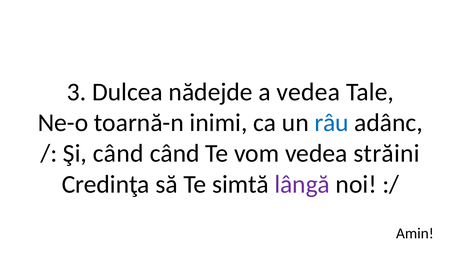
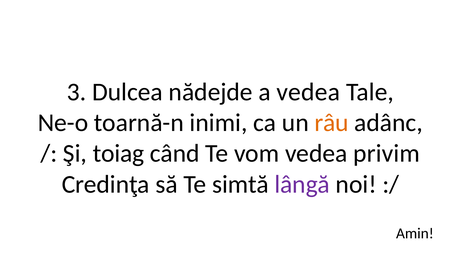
râu colour: blue -> orange (332, 123)
Şi când: când -> toiag (118, 154)
străini: străini -> privim (387, 154)
